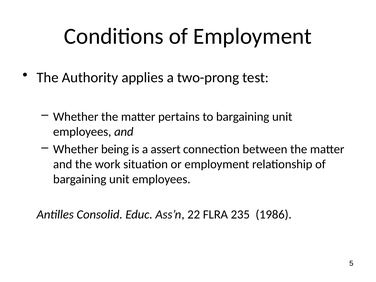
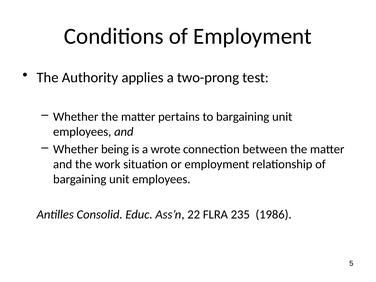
assert: assert -> wrote (166, 149)
